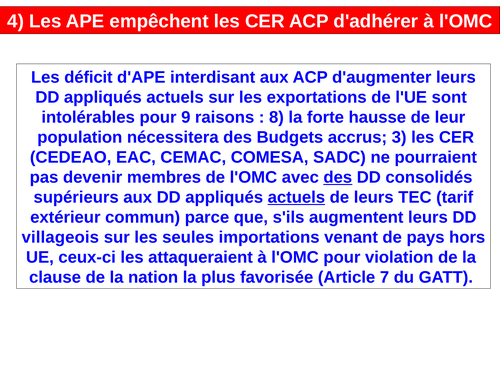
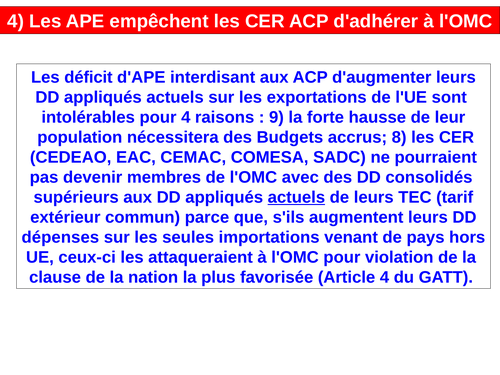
pour 9: 9 -> 4 (186, 117)
8: 8 -> 9 (276, 117)
3: 3 -> 8 (399, 137)
des underline: present -> none (338, 177)
villageois: villageois -> dépenses (60, 237)
Article 7: 7 -> 4 (384, 277)
